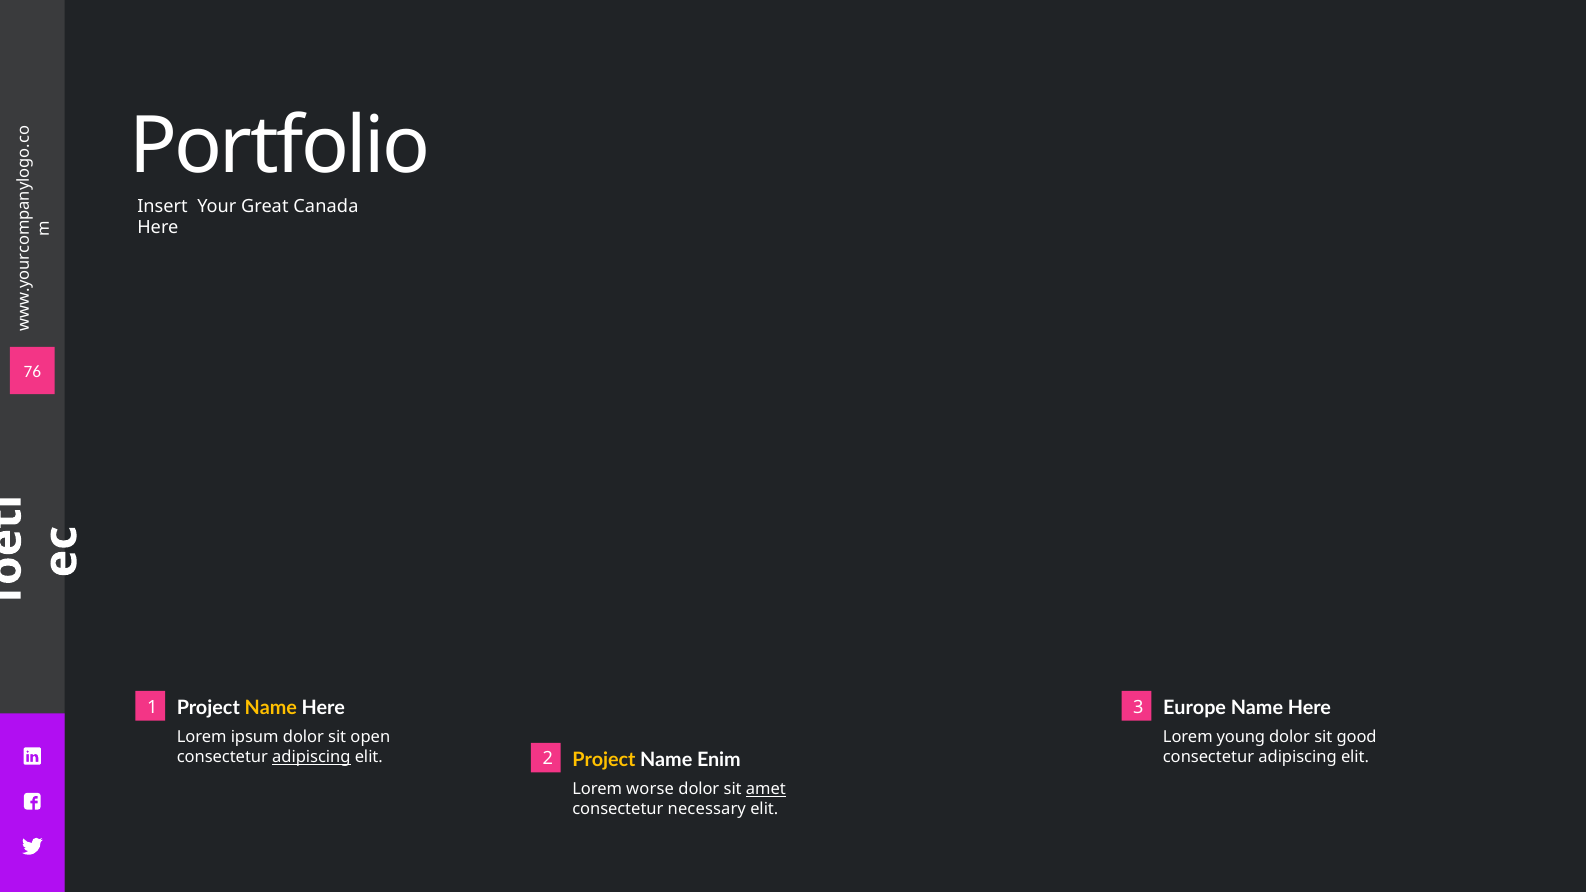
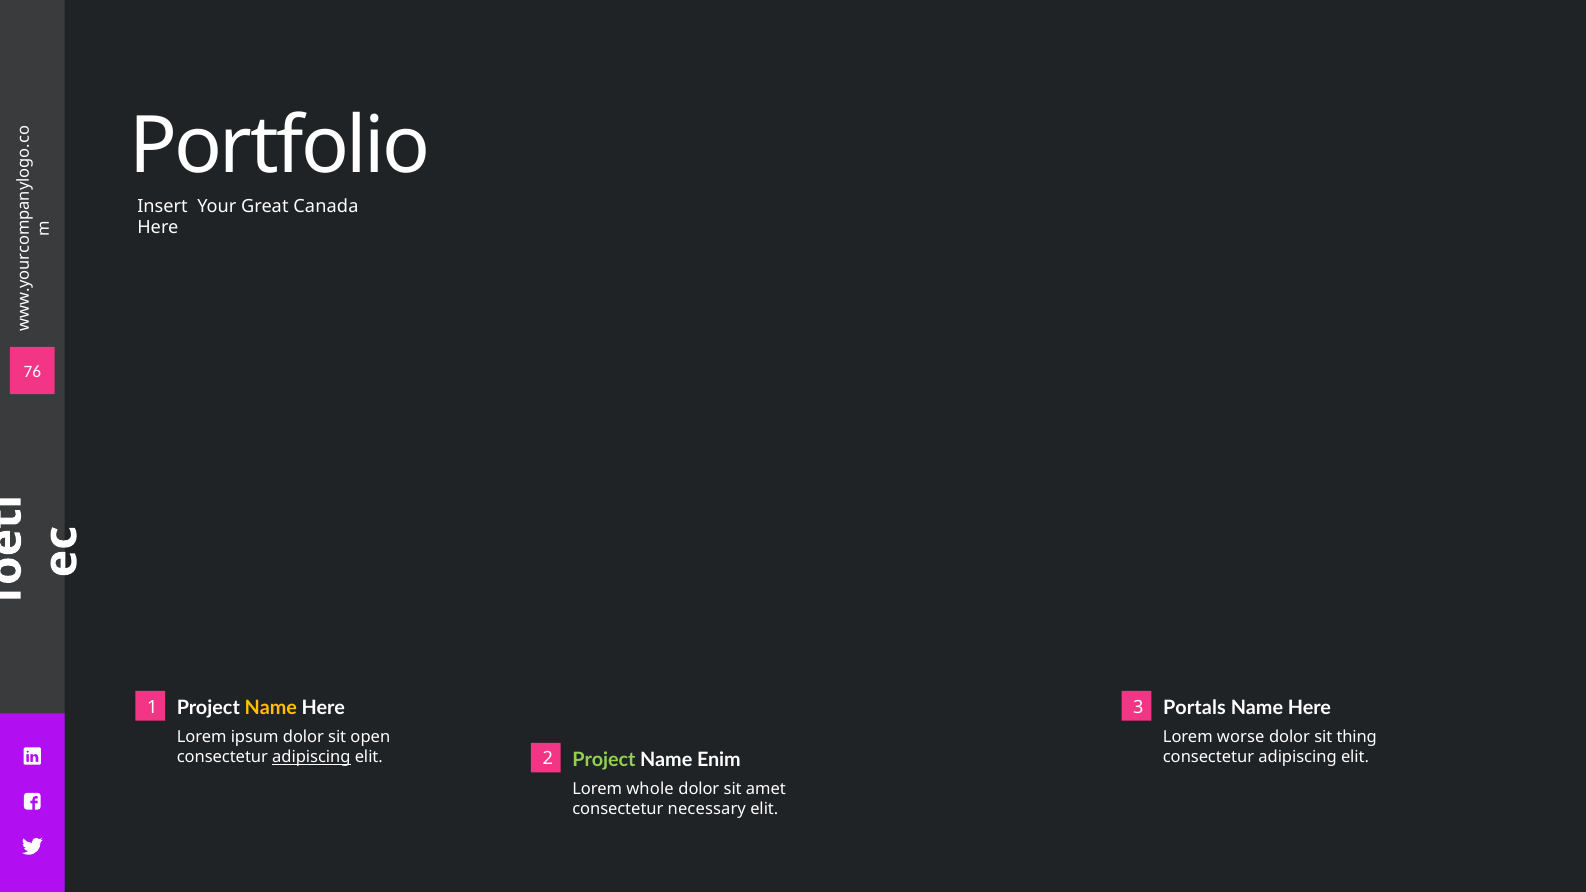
Europe: Europe -> Portals (1194, 708)
young: young -> worse (1241, 737)
good: good -> thing (1357, 737)
Project colour: yellow -> light green (604, 760)
worse: worse -> whole (650, 789)
amet underline: present -> none (766, 789)
